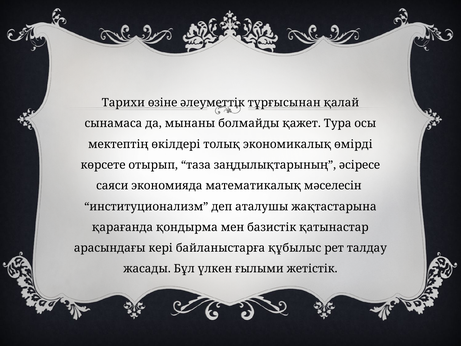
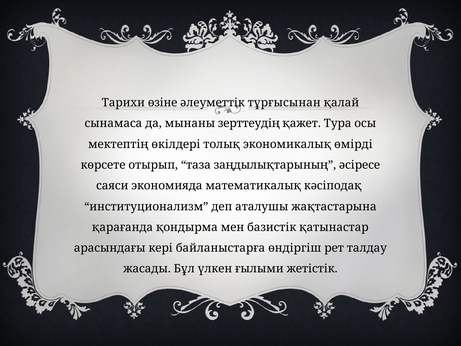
болмайды: болмайды -> зерттеудің (249, 123)
мәселесін: мәселесін -> кәсіподақ (333, 186)
құбылыс: құбылыс -> өндіргіш (295, 248)
